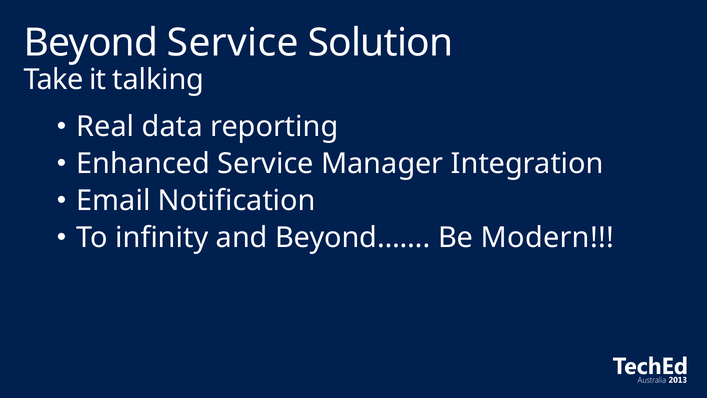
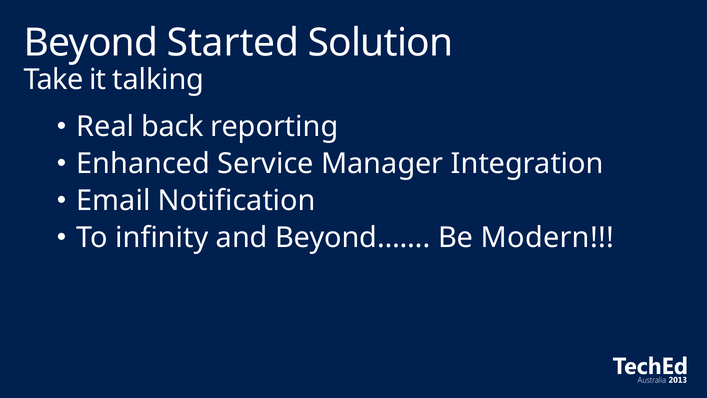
Beyond Service: Service -> Started (233, 43)
data: data -> back (172, 126)
